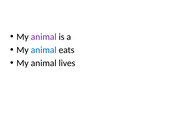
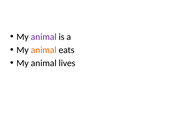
animal colour: blue -> orange (44, 50)
